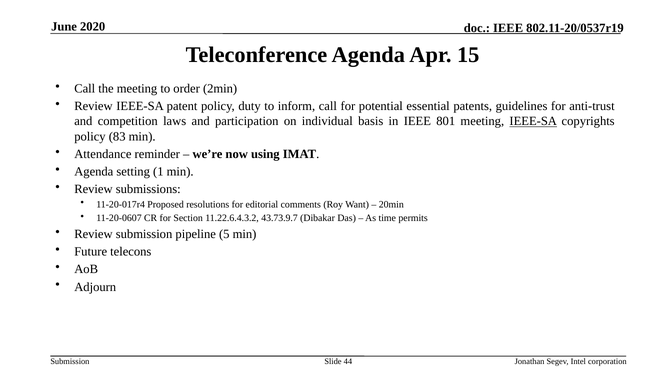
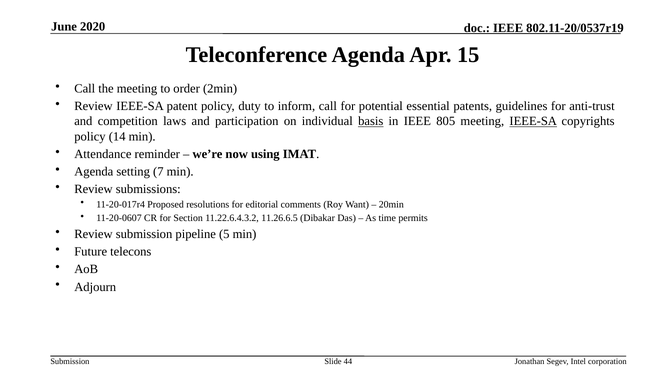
basis underline: none -> present (371, 121)
801: 801 -> 805 (446, 121)
83: 83 -> 14 (117, 137)
1: 1 -> 7 (158, 172)
43.73.9.7: 43.73.9.7 -> 11.26.6.5 (280, 218)
